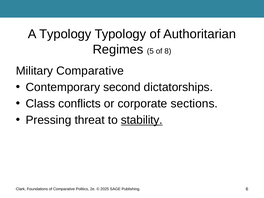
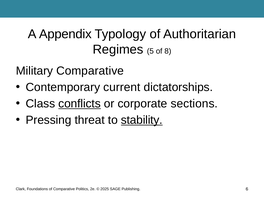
A Typology: Typology -> Appendix (65, 34)
second: second -> current (122, 87)
conflicts underline: none -> present (80, 104)
